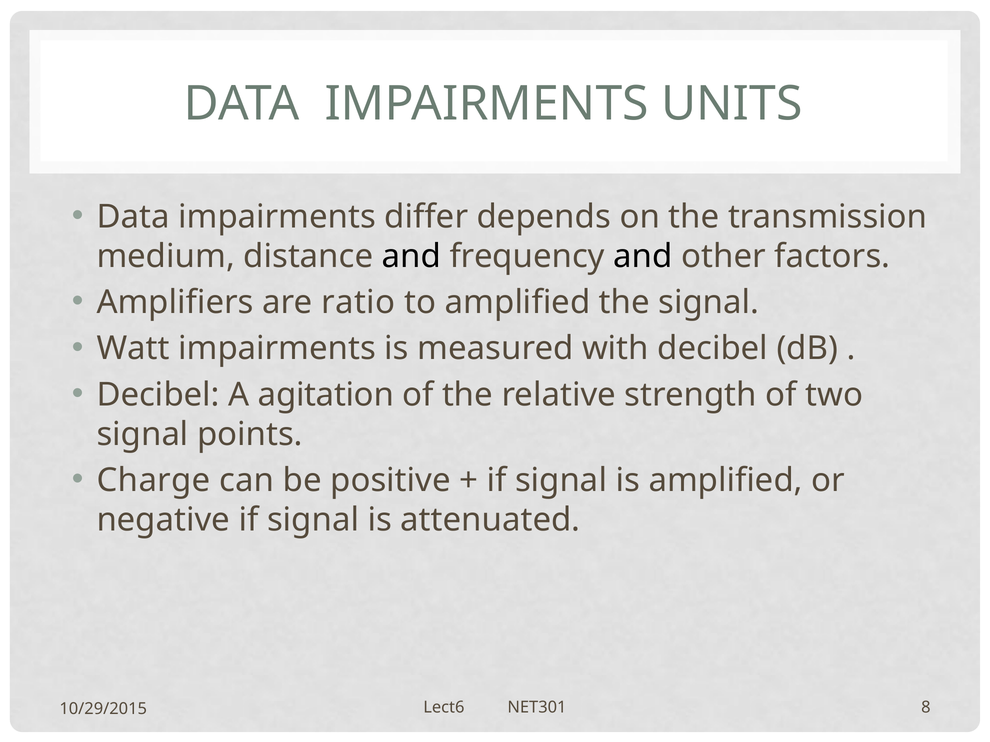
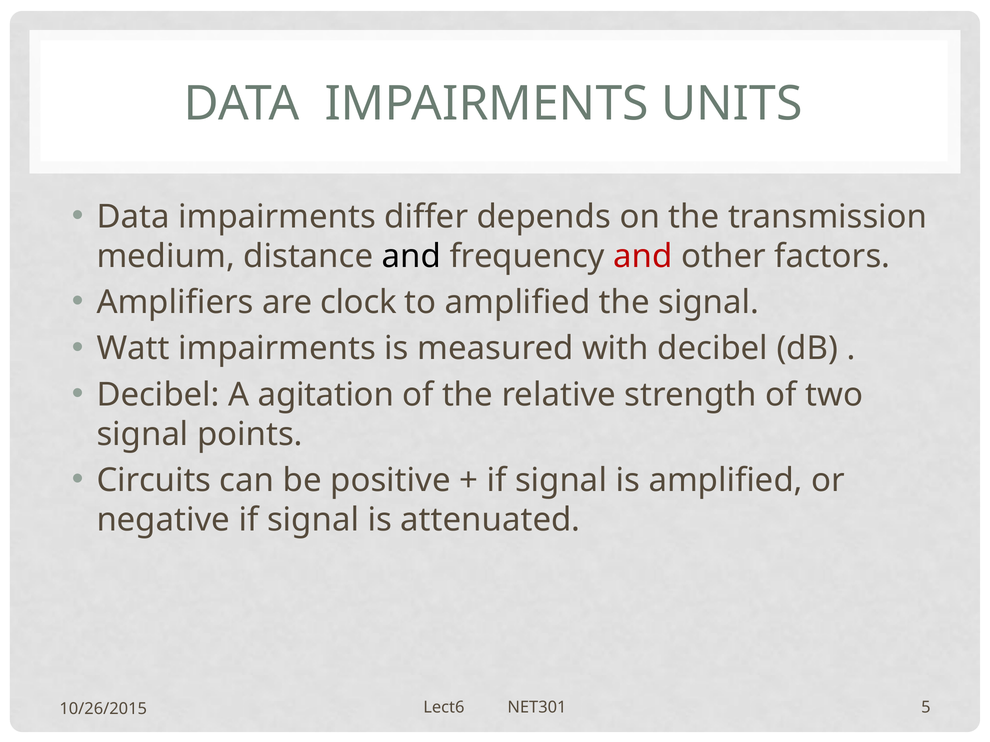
and colour: black -> red (643, 256)
ratio: ratio -> clock (358, 303)
Charge: Charge -> Circuits (154, 481)
8: 8 -> 5 (926, 708)
10/29/2015: 10/29/2015 -> 10/26/2015 (103, 709)
